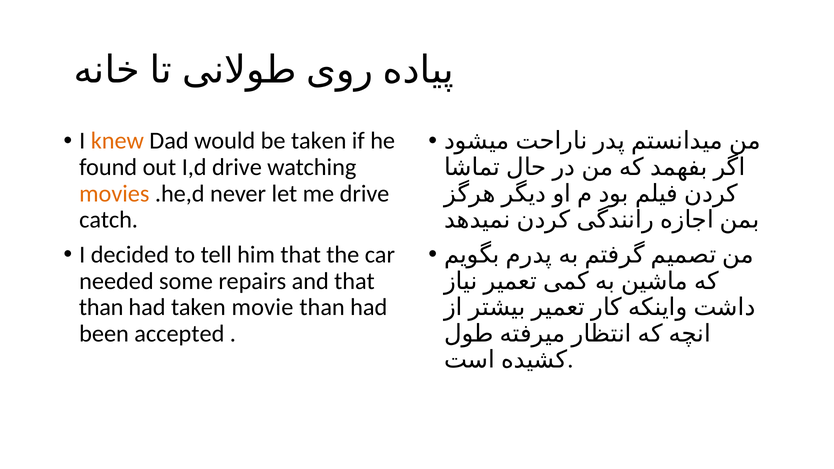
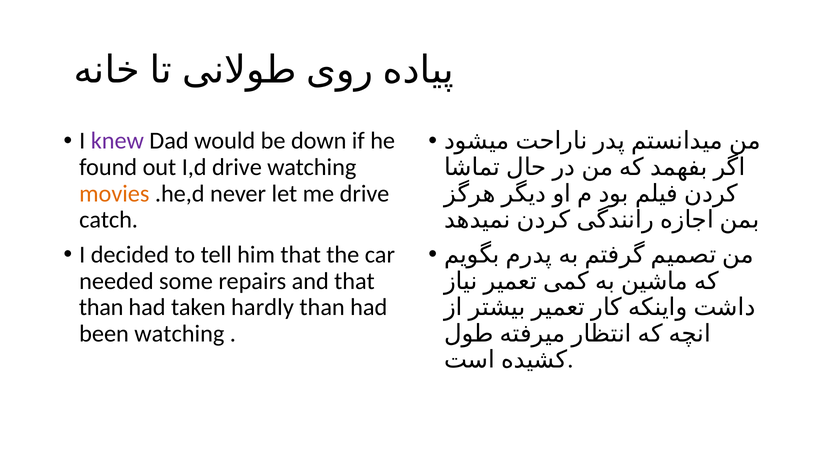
knew colour: orange -> purple (117, 141)
be taken: taken -> down (319, 141)
movie: movie -> hardly (262, 307)
been accepted: accepted -> watching (179, 334)
